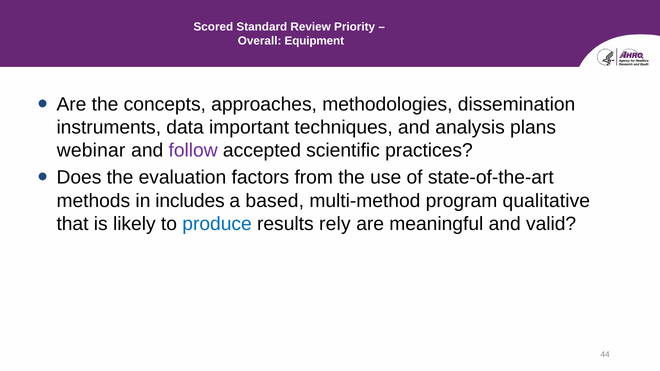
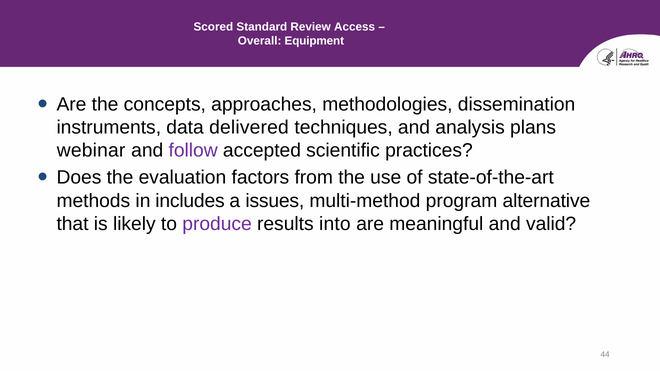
Priority: Priority -> Access (355, 27)
important: important -> delivered (249, 128)
based: based -> issues (275, 201)
qualitative: qualitative -> alternative (546, 201)
produce colour: blue -> purple (217, 224)
rely: rely -> into (335, 224)
